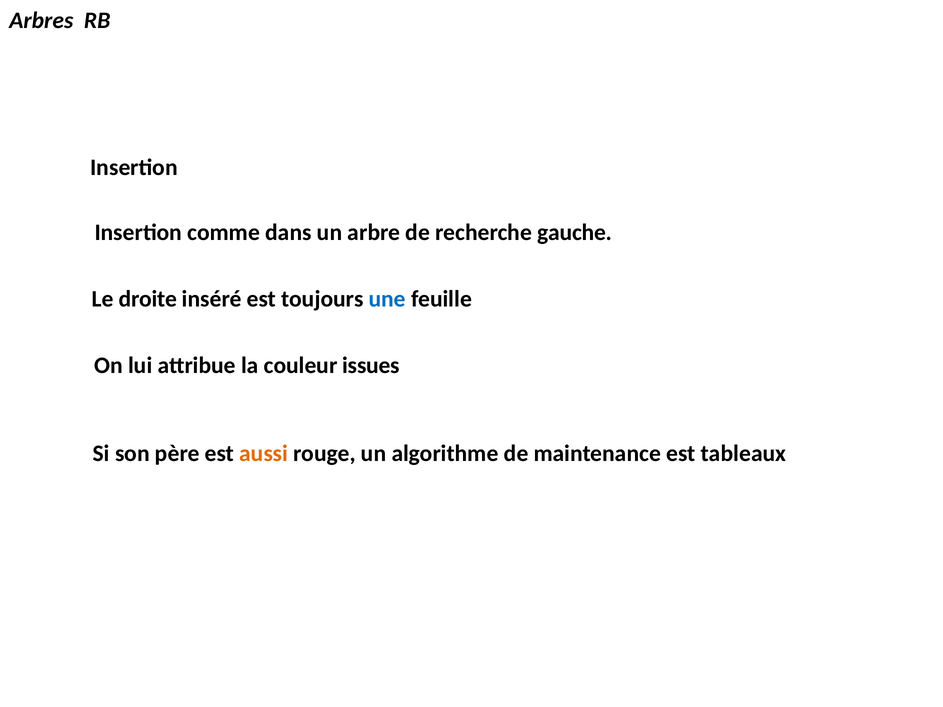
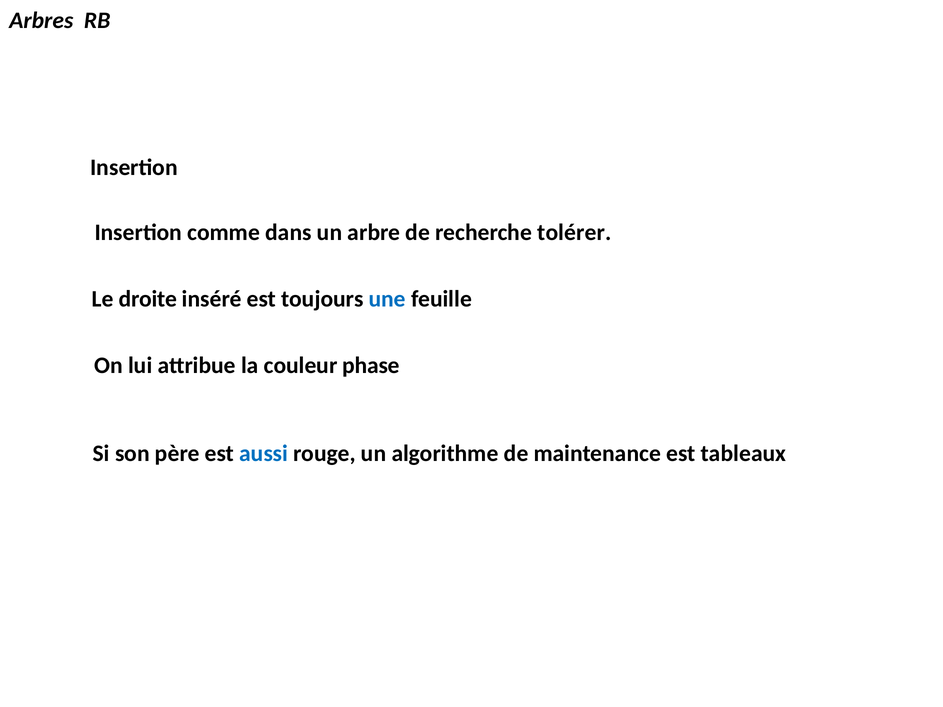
gauche: gauche -> tolérer (575, 233)
issues: issues -> phase (371, 365)
aussi colour: orange -> blue (264, 454)
